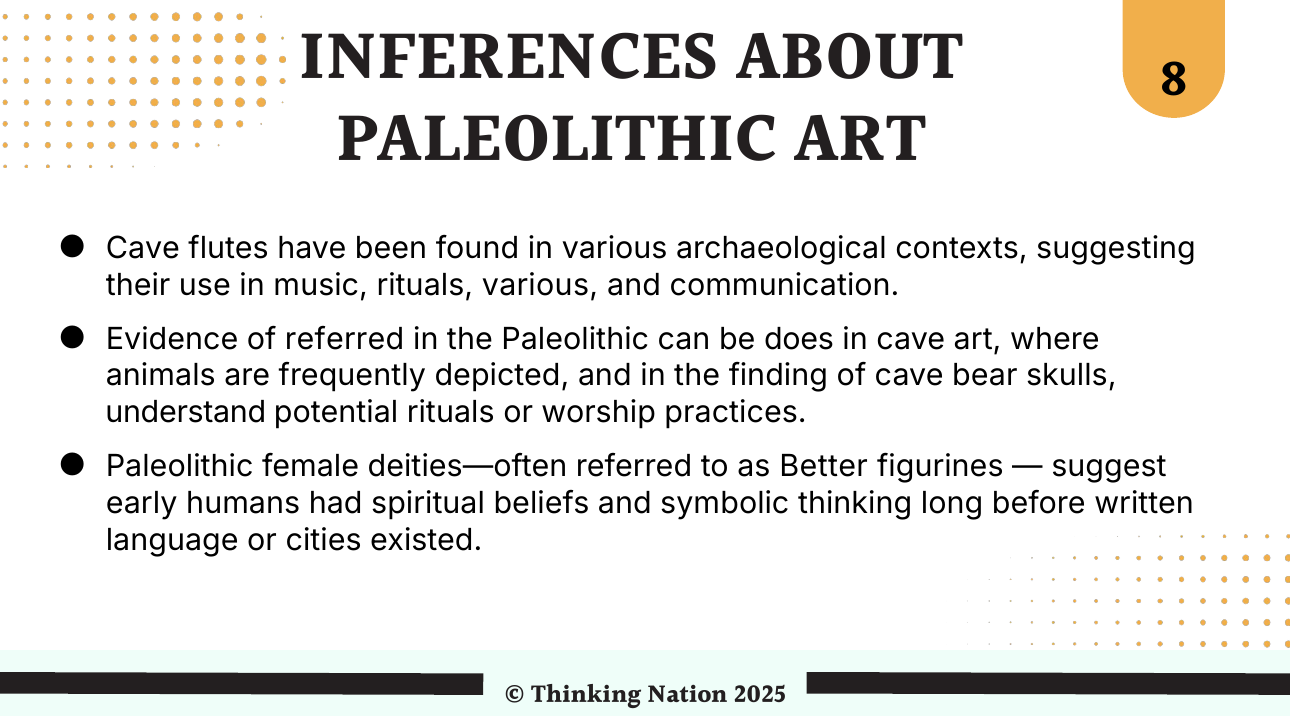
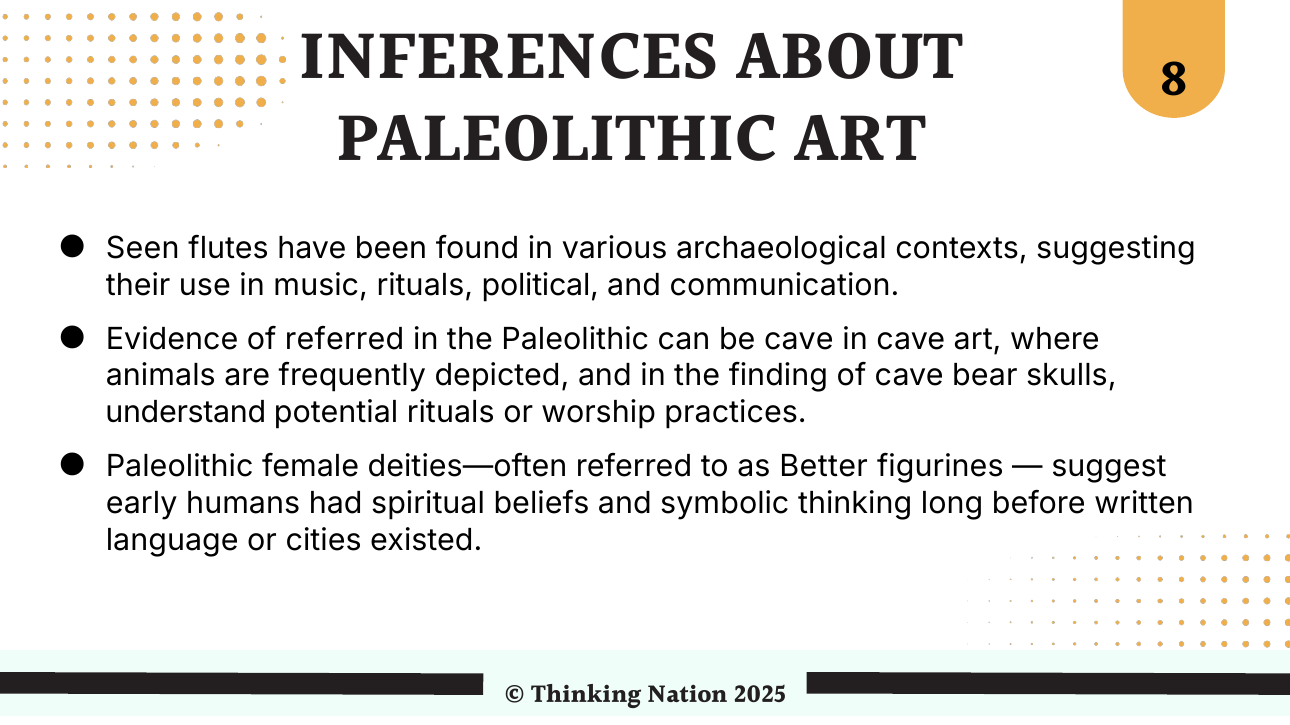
Cave: Cave -> Seen (143, 249)
rituals various: various -> political (540, 285)
be does: does -> cave (799, 340)
